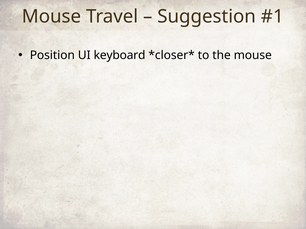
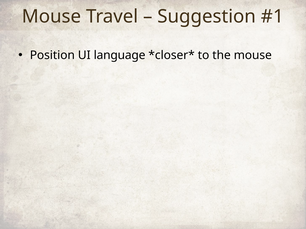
keyboard: keyboard -> language (120, 55)
